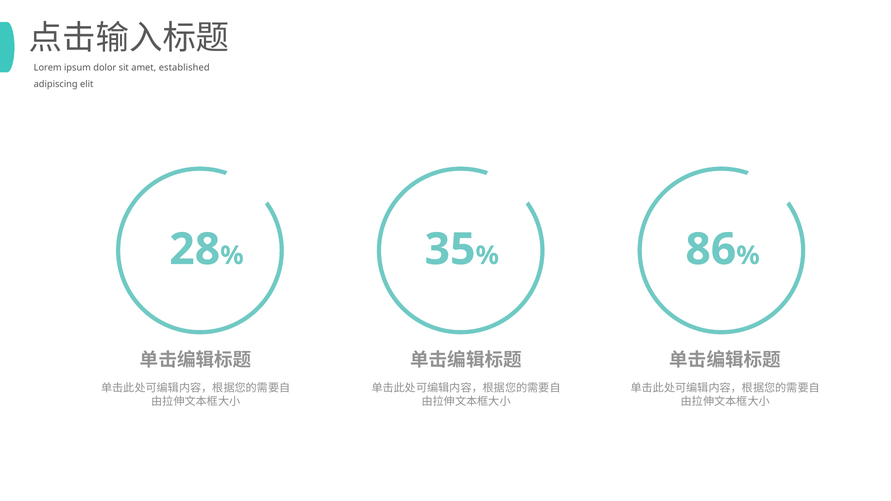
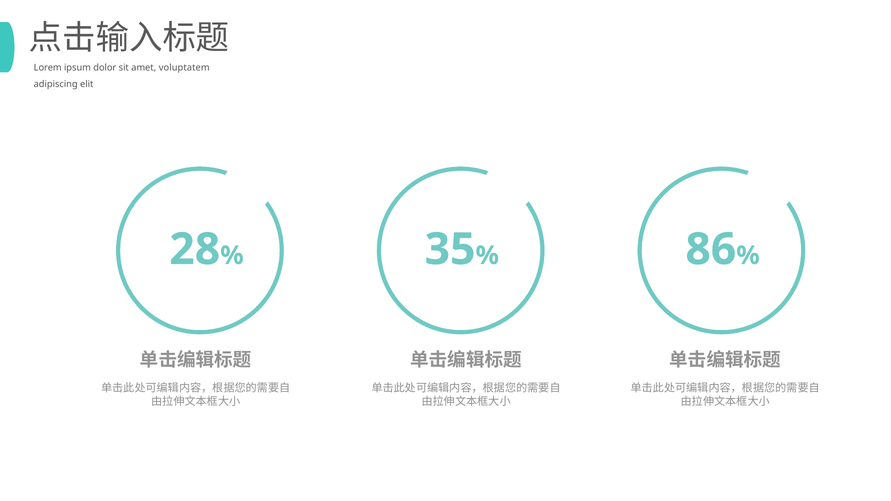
established: established -> voluptatem (184, 67)
